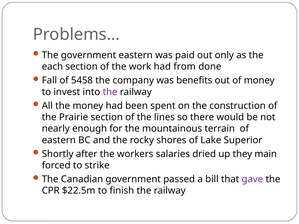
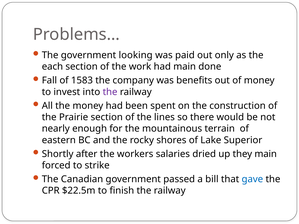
government eastern: eastern -> looking (136, 55)
had from: from -> main (185, 67)
5458: 5458 -> 1583 (82, 81)
gave colour: purple -> blue (252, 179)
